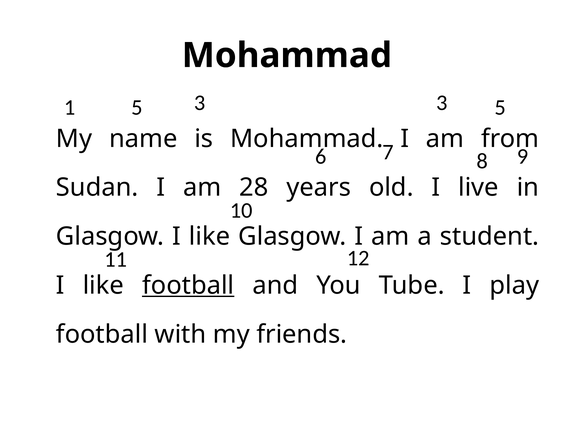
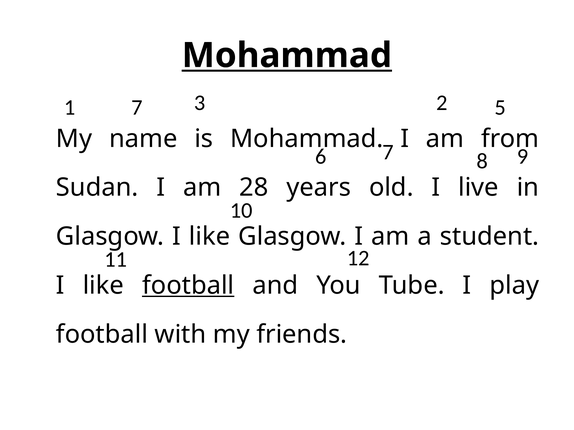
Mohammad underline: none -> present (287, 56)
1 5: 5 -> 7 (137, 107)
3 3: 3 -> 2 (442, 103)
